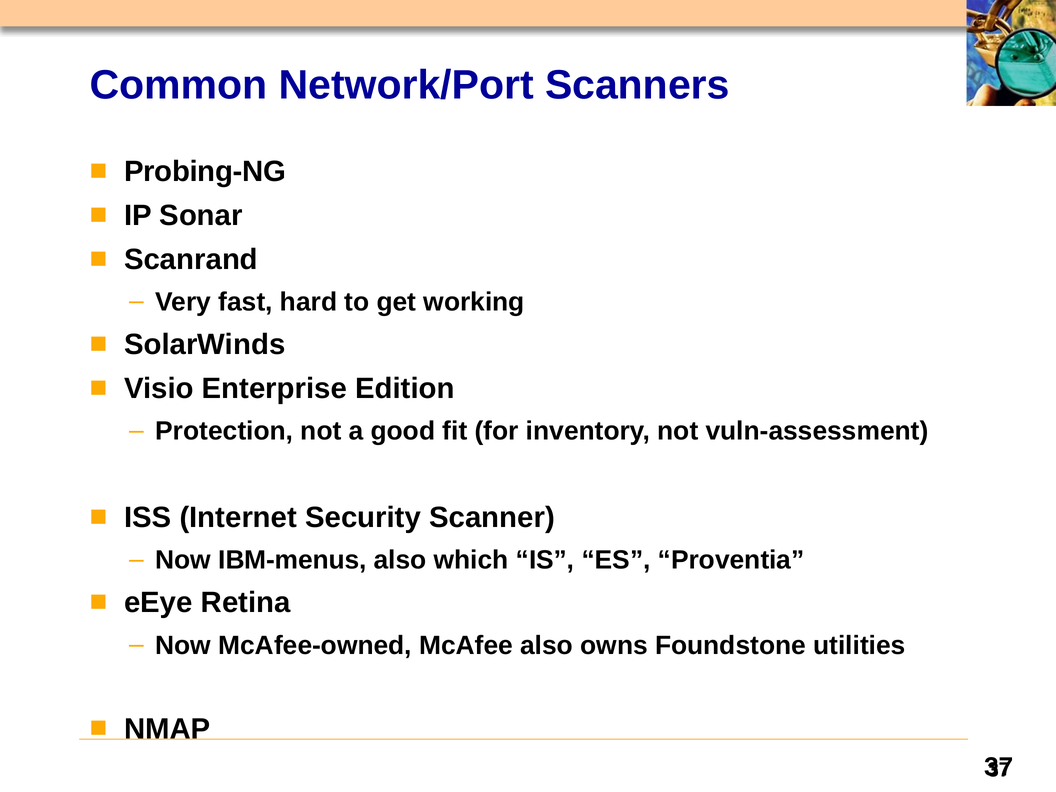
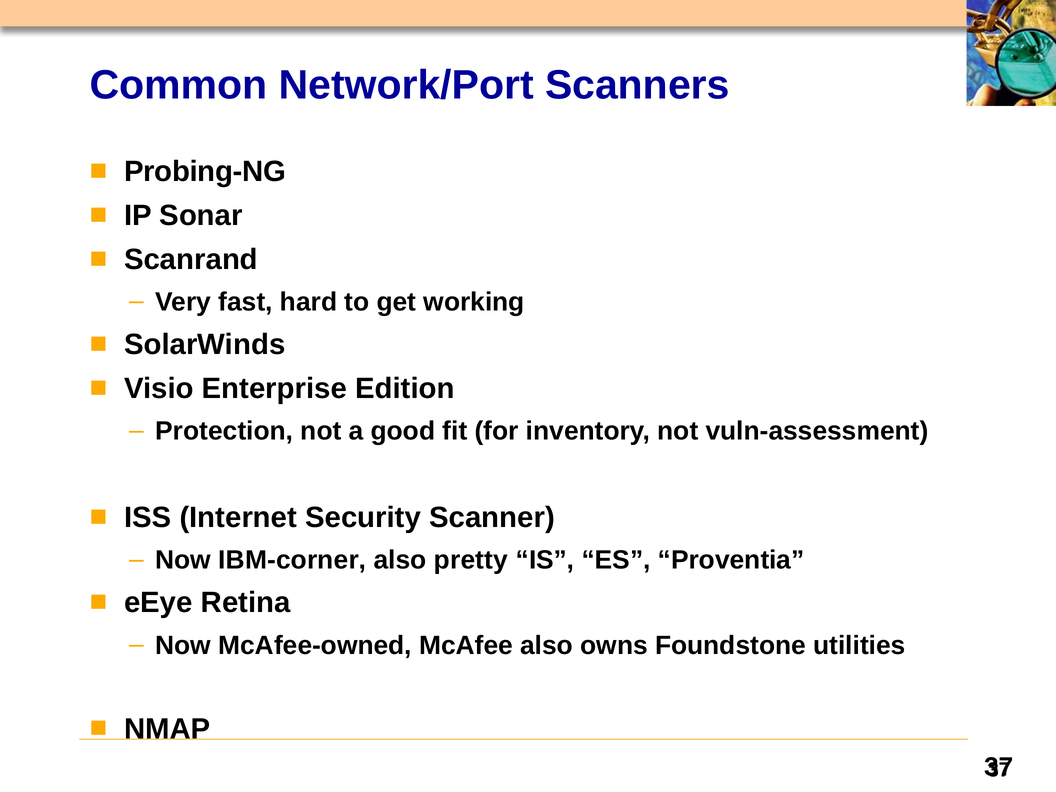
IBM-menus: IBM-menus -> IBM-corner (292, 560)
which: which -> pretty (471, 560)
